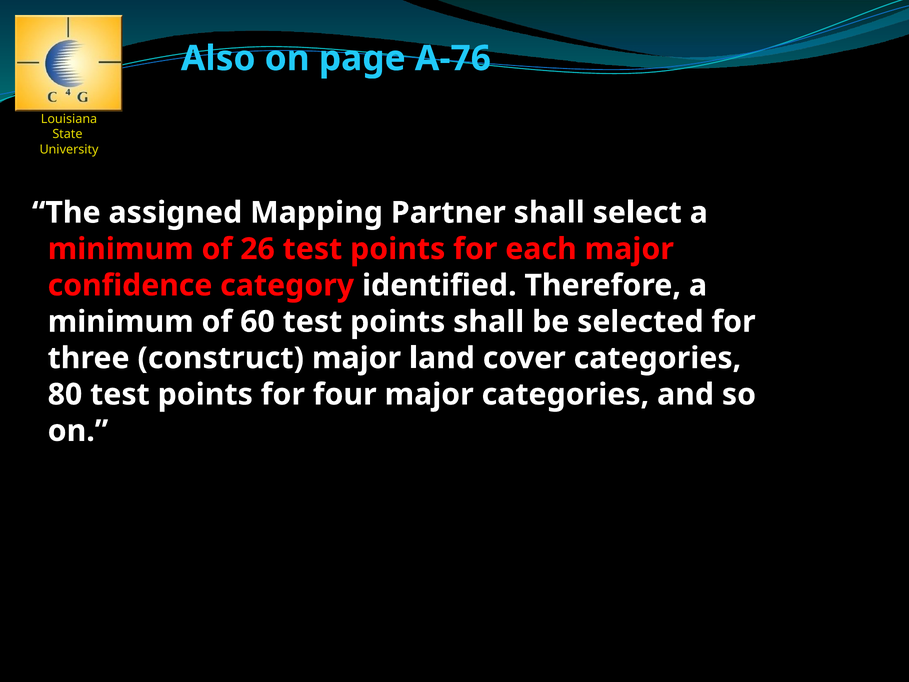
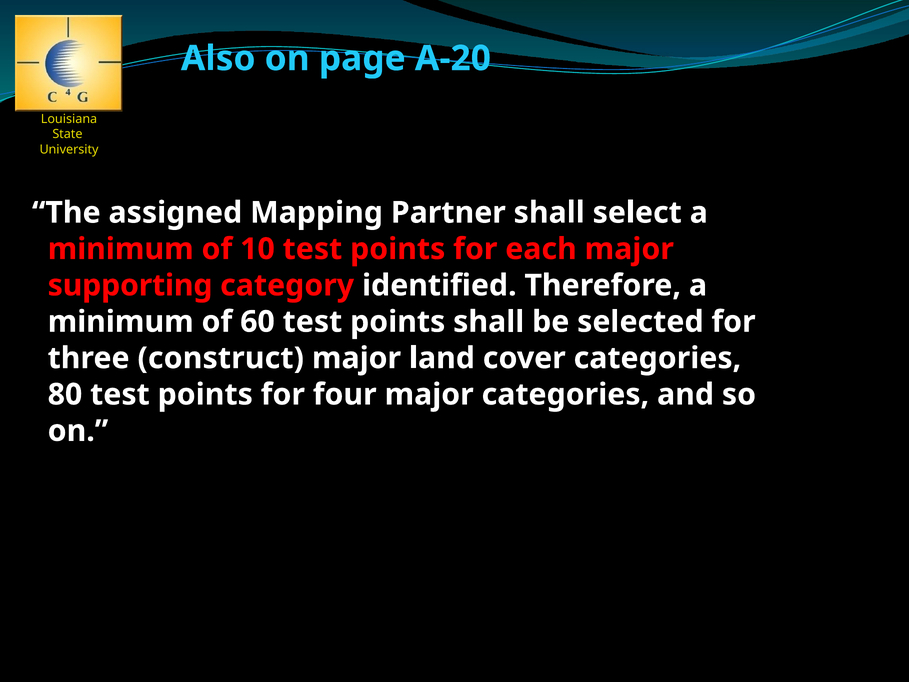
A-76: A-76 -> A-20 (453, 58)
26: 26 -> 10 (257, 249)
confidence: confidence -> supporting (130, 285)
